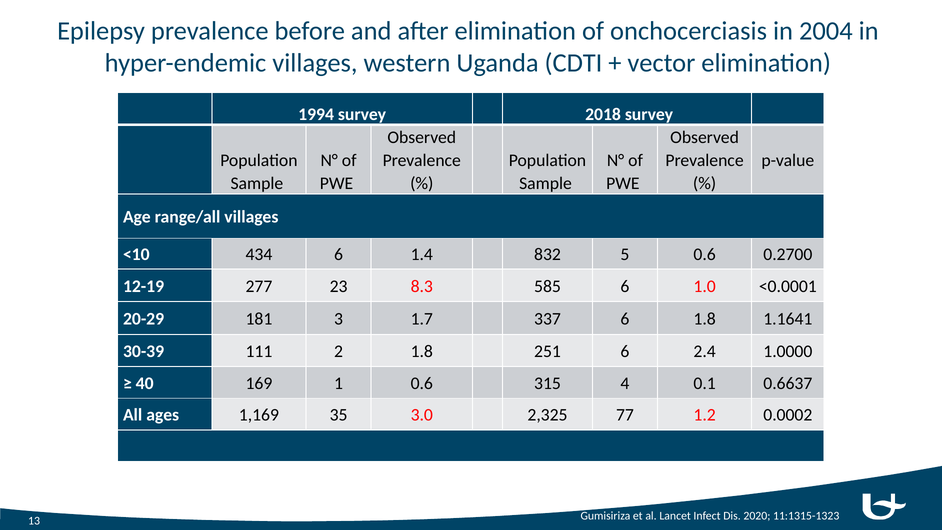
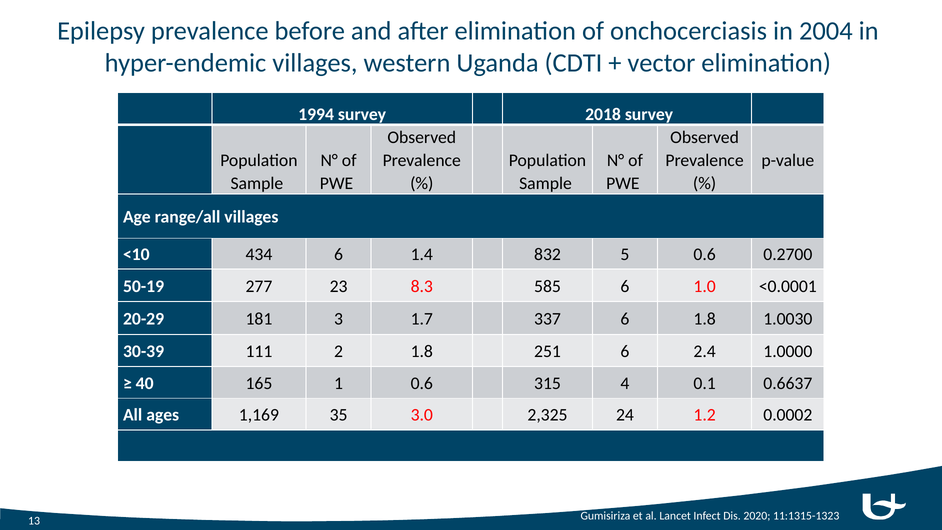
12-19: 12-19 -> 50-19 (144, 286)
1.1641: 1.1641 -> 1.0030 (788, 319)
169: 169 -> 165 (259, 383)
77: 77 -> 24 (625, 415)
